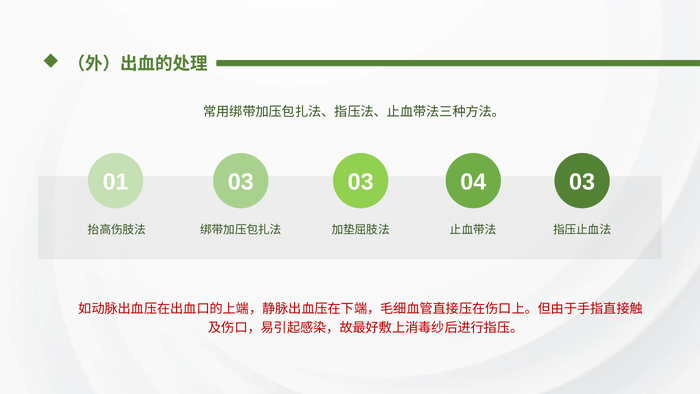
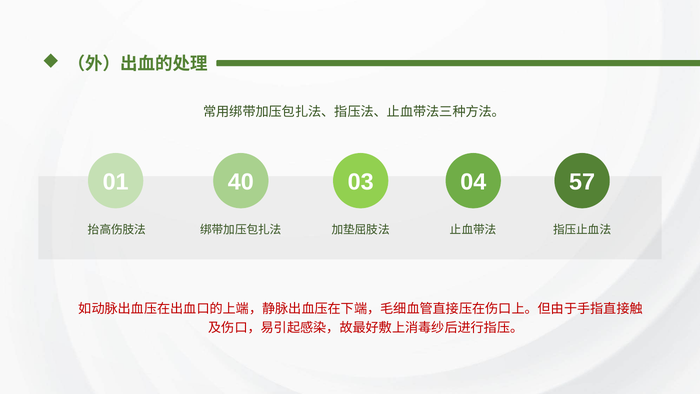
01 03: 03 -> 40 (241, 182)
04 03: 03 -> 57 (582, 182)
